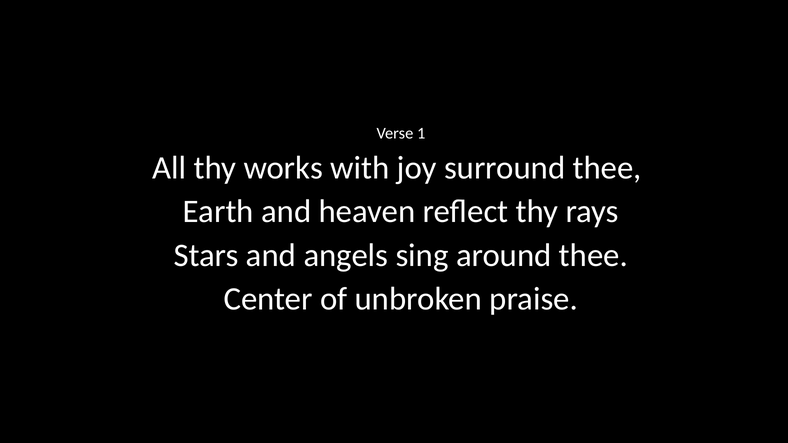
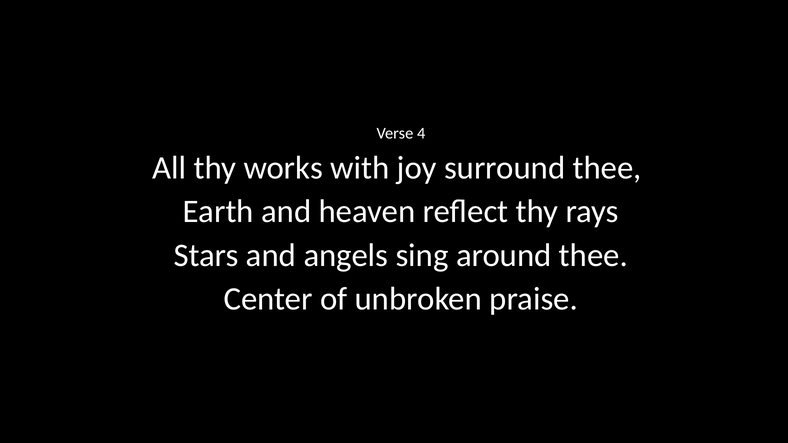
1: 1 -> 4 (421, 133)
